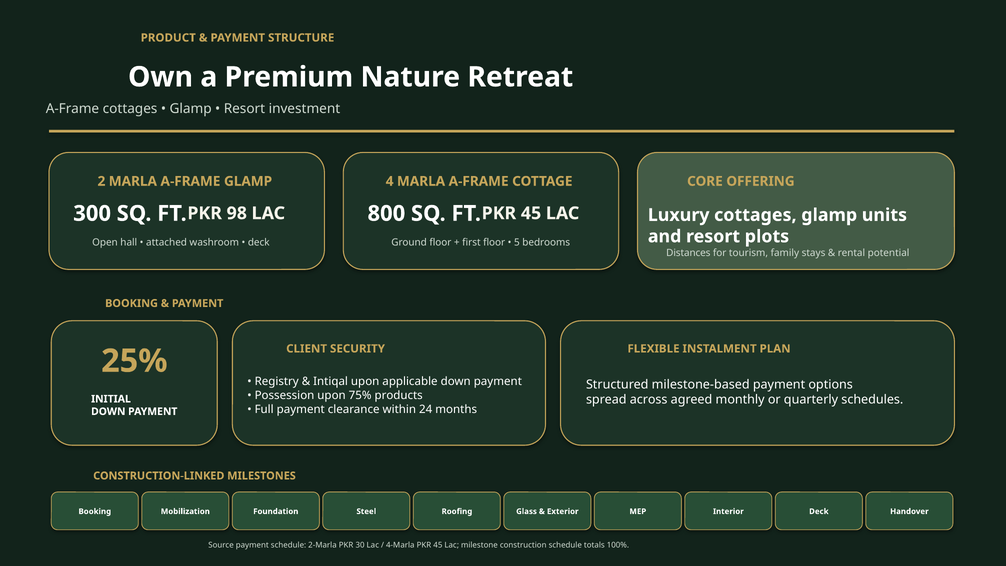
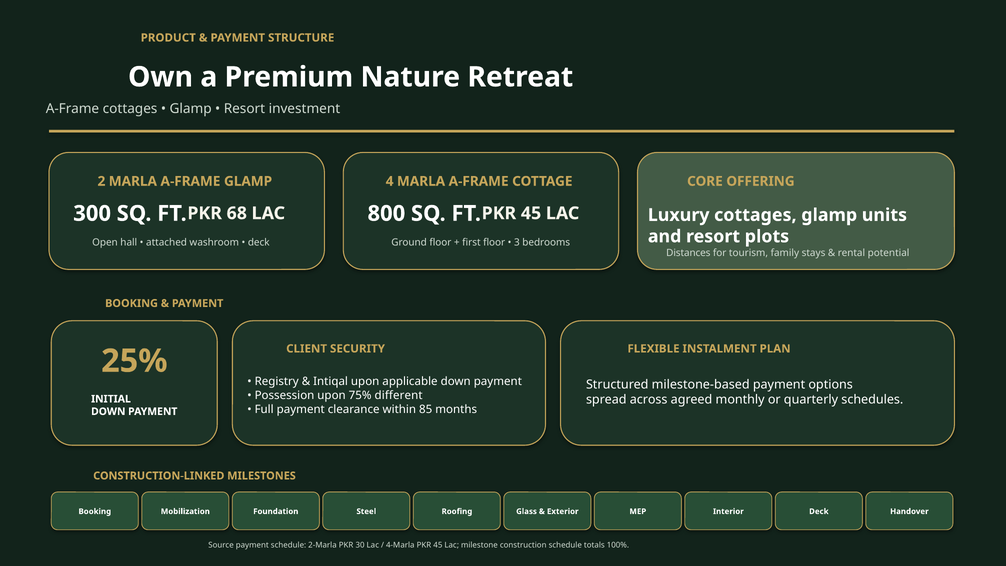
98: 98 -> 68 (237, 213)
5: 5 -> 3 (517, 242)
products: products -> different (399, 395)
24: 24 -> 85 (426, 409)
